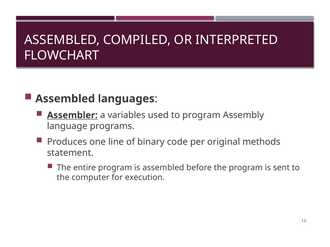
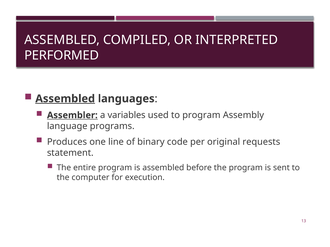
FLOWCHART: FLOWCHART -> PERFORMED (62, 55)
Assembled underline: none -> present (65, 99)
methods: methods -> requests (261, 142)
